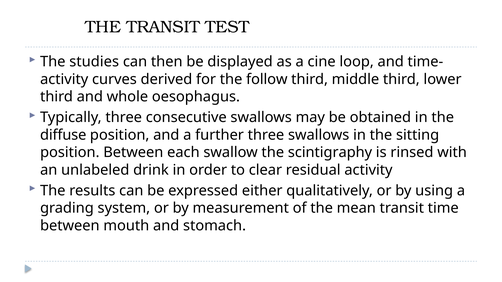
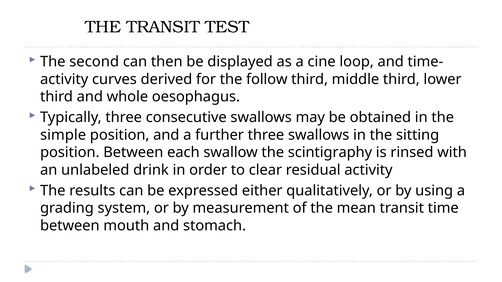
studies: studies -> second (94, 62)
diffuse: diffuse -> simple (63, 135)
